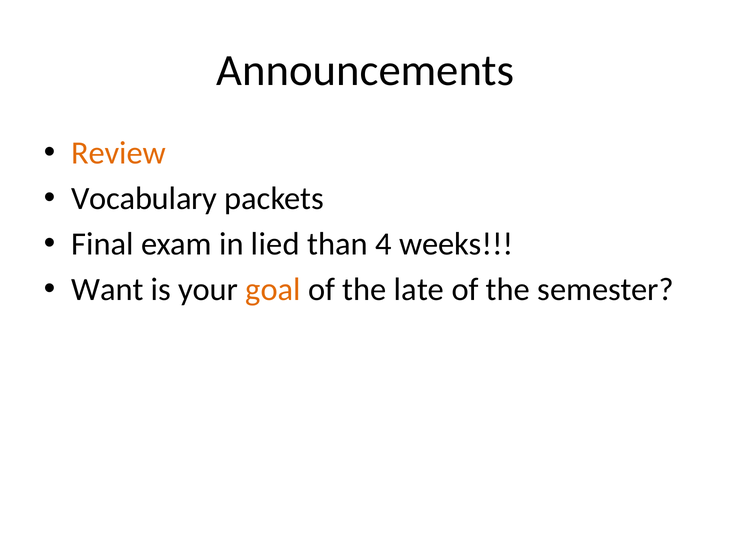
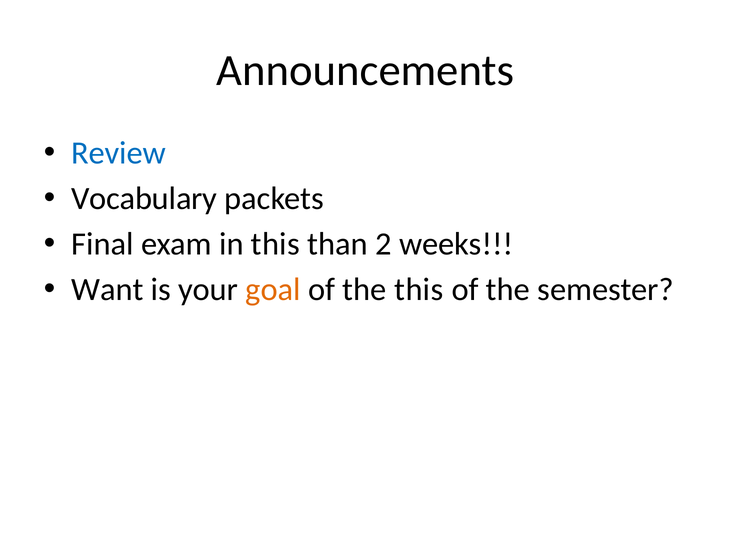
Review colour: orange -> blue (119, 153)
in lied: lied -> this (275, 244)
4: 4 -> 2 (384, 244)
the late: late -> this (419, 290)
